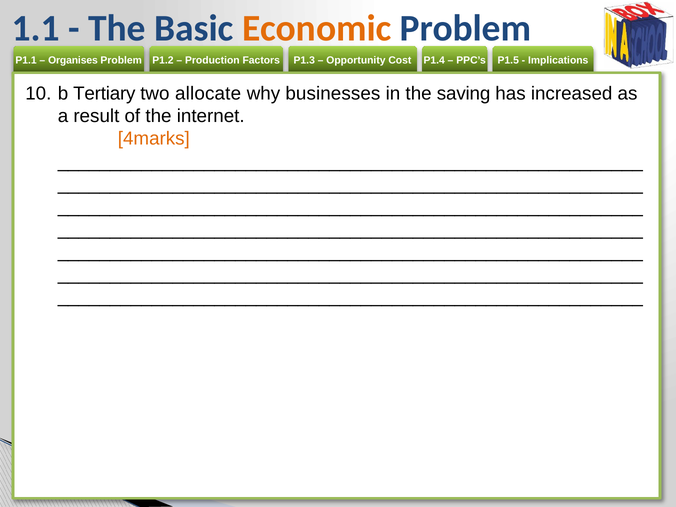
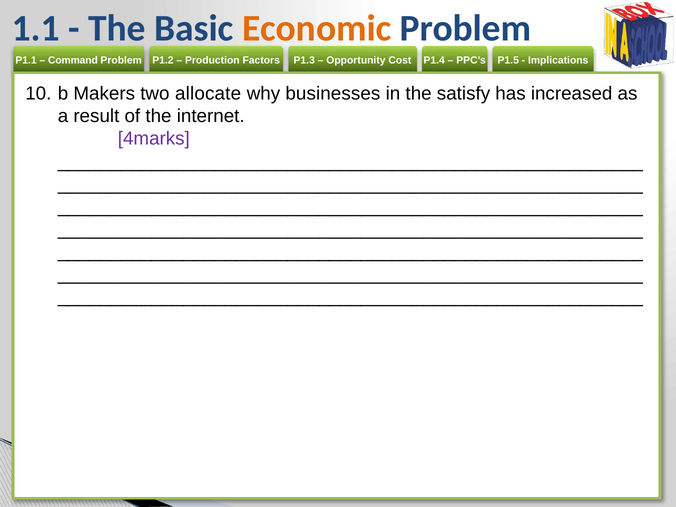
Organises: Organises -> Command (73, 61)
Tertiary: Tertiary -> Makers (104, 94)
saving: saving -> satisfy (464, 94)
4marks colour: orange -> purple (154, 139)
